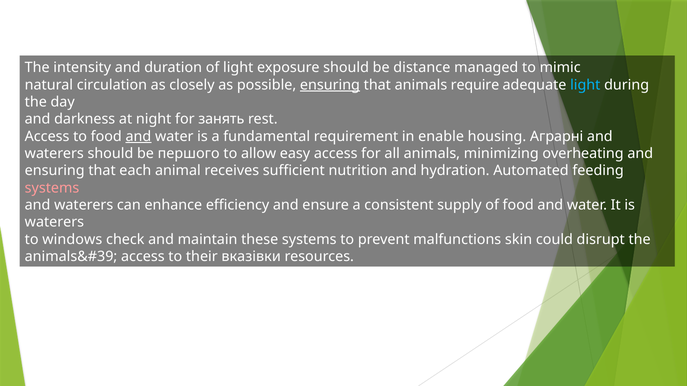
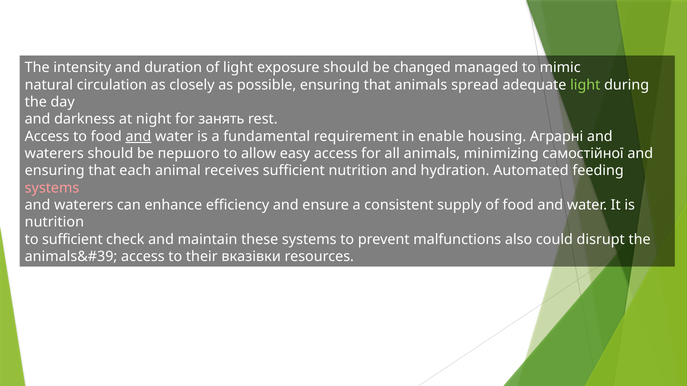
distance: distance -> changed (422, 68)
ensuring underline: present -> none (330, 85)
require: require -> spread (475, 85)
light colour: light blue -> light green (585, 85)
overheating: overheating -> самостійної (583, 154)
waterers: waterers -> nutrition (54, 222)
to windows: windows -> sufficient (72, 240)
skin: skin -> also (519, 240)
